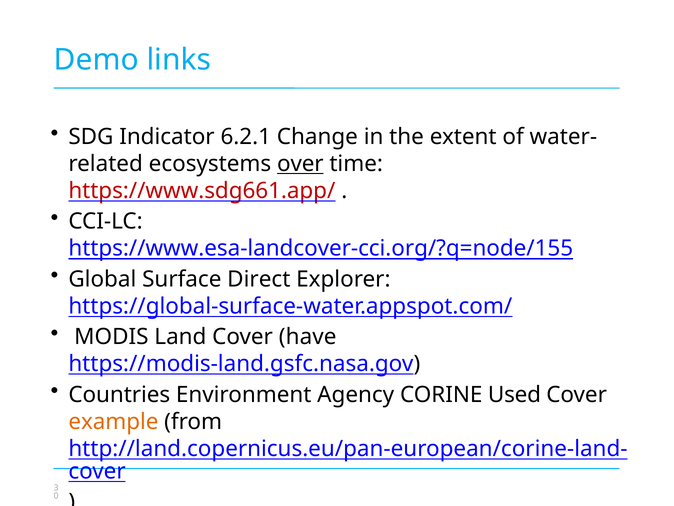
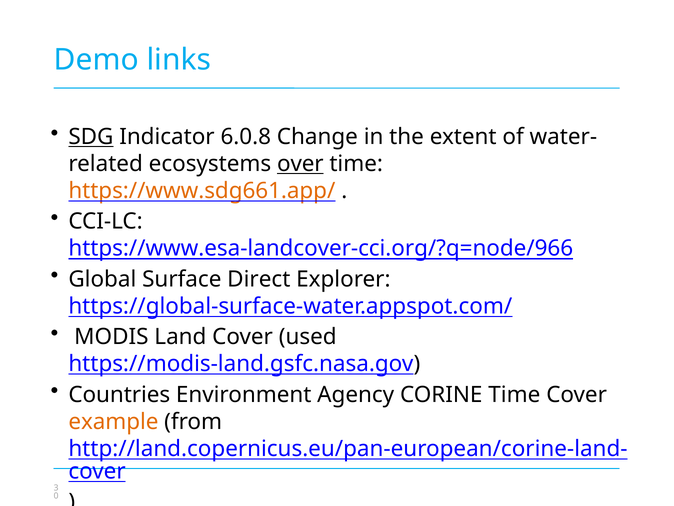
SDG underline: none -> present (91, 137)
6.2.1: 6.2.1 -> 6.0.8 (246, 137)
https://www.sdg661.app/ colour: red -> orange (202, 191)
https://www.esa-landcover-cci.org/?q=node/155: https://www.esa-landcover-cci.org/?q=node/155 -> https://www.esa-landcover-cci.org/?q=node/966 (321, 248)
have: have -> used (308, 337)
CORINE Used: Used -> Time (514, 394)
